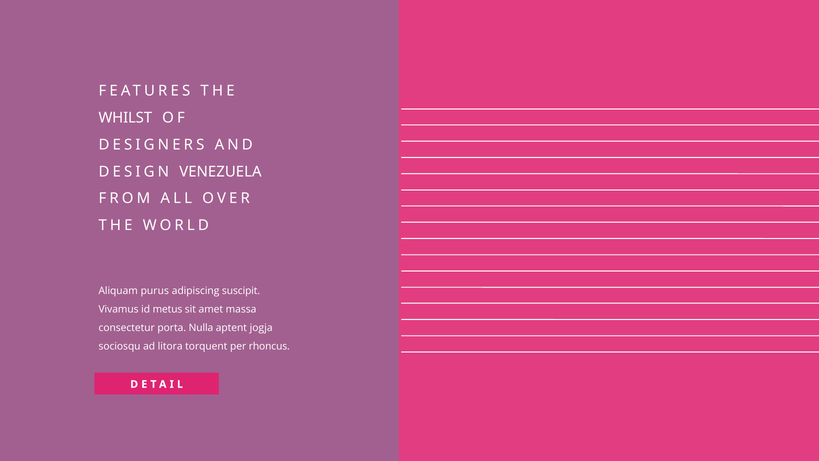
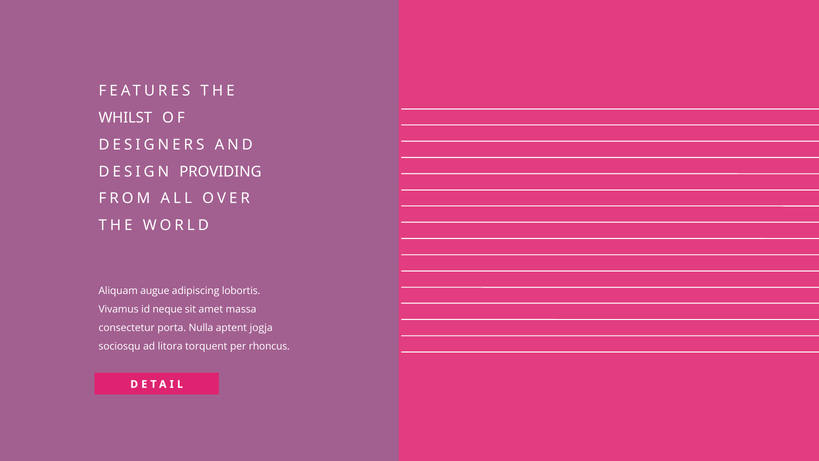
VENEZUELA: VENEZUELA -> PROVIDING (220, 171)
purus: purus -> augue (155, 291)
suscipit: suscipit -> lobortis (241, 291)
metus: metus -> neque (168, 309)
